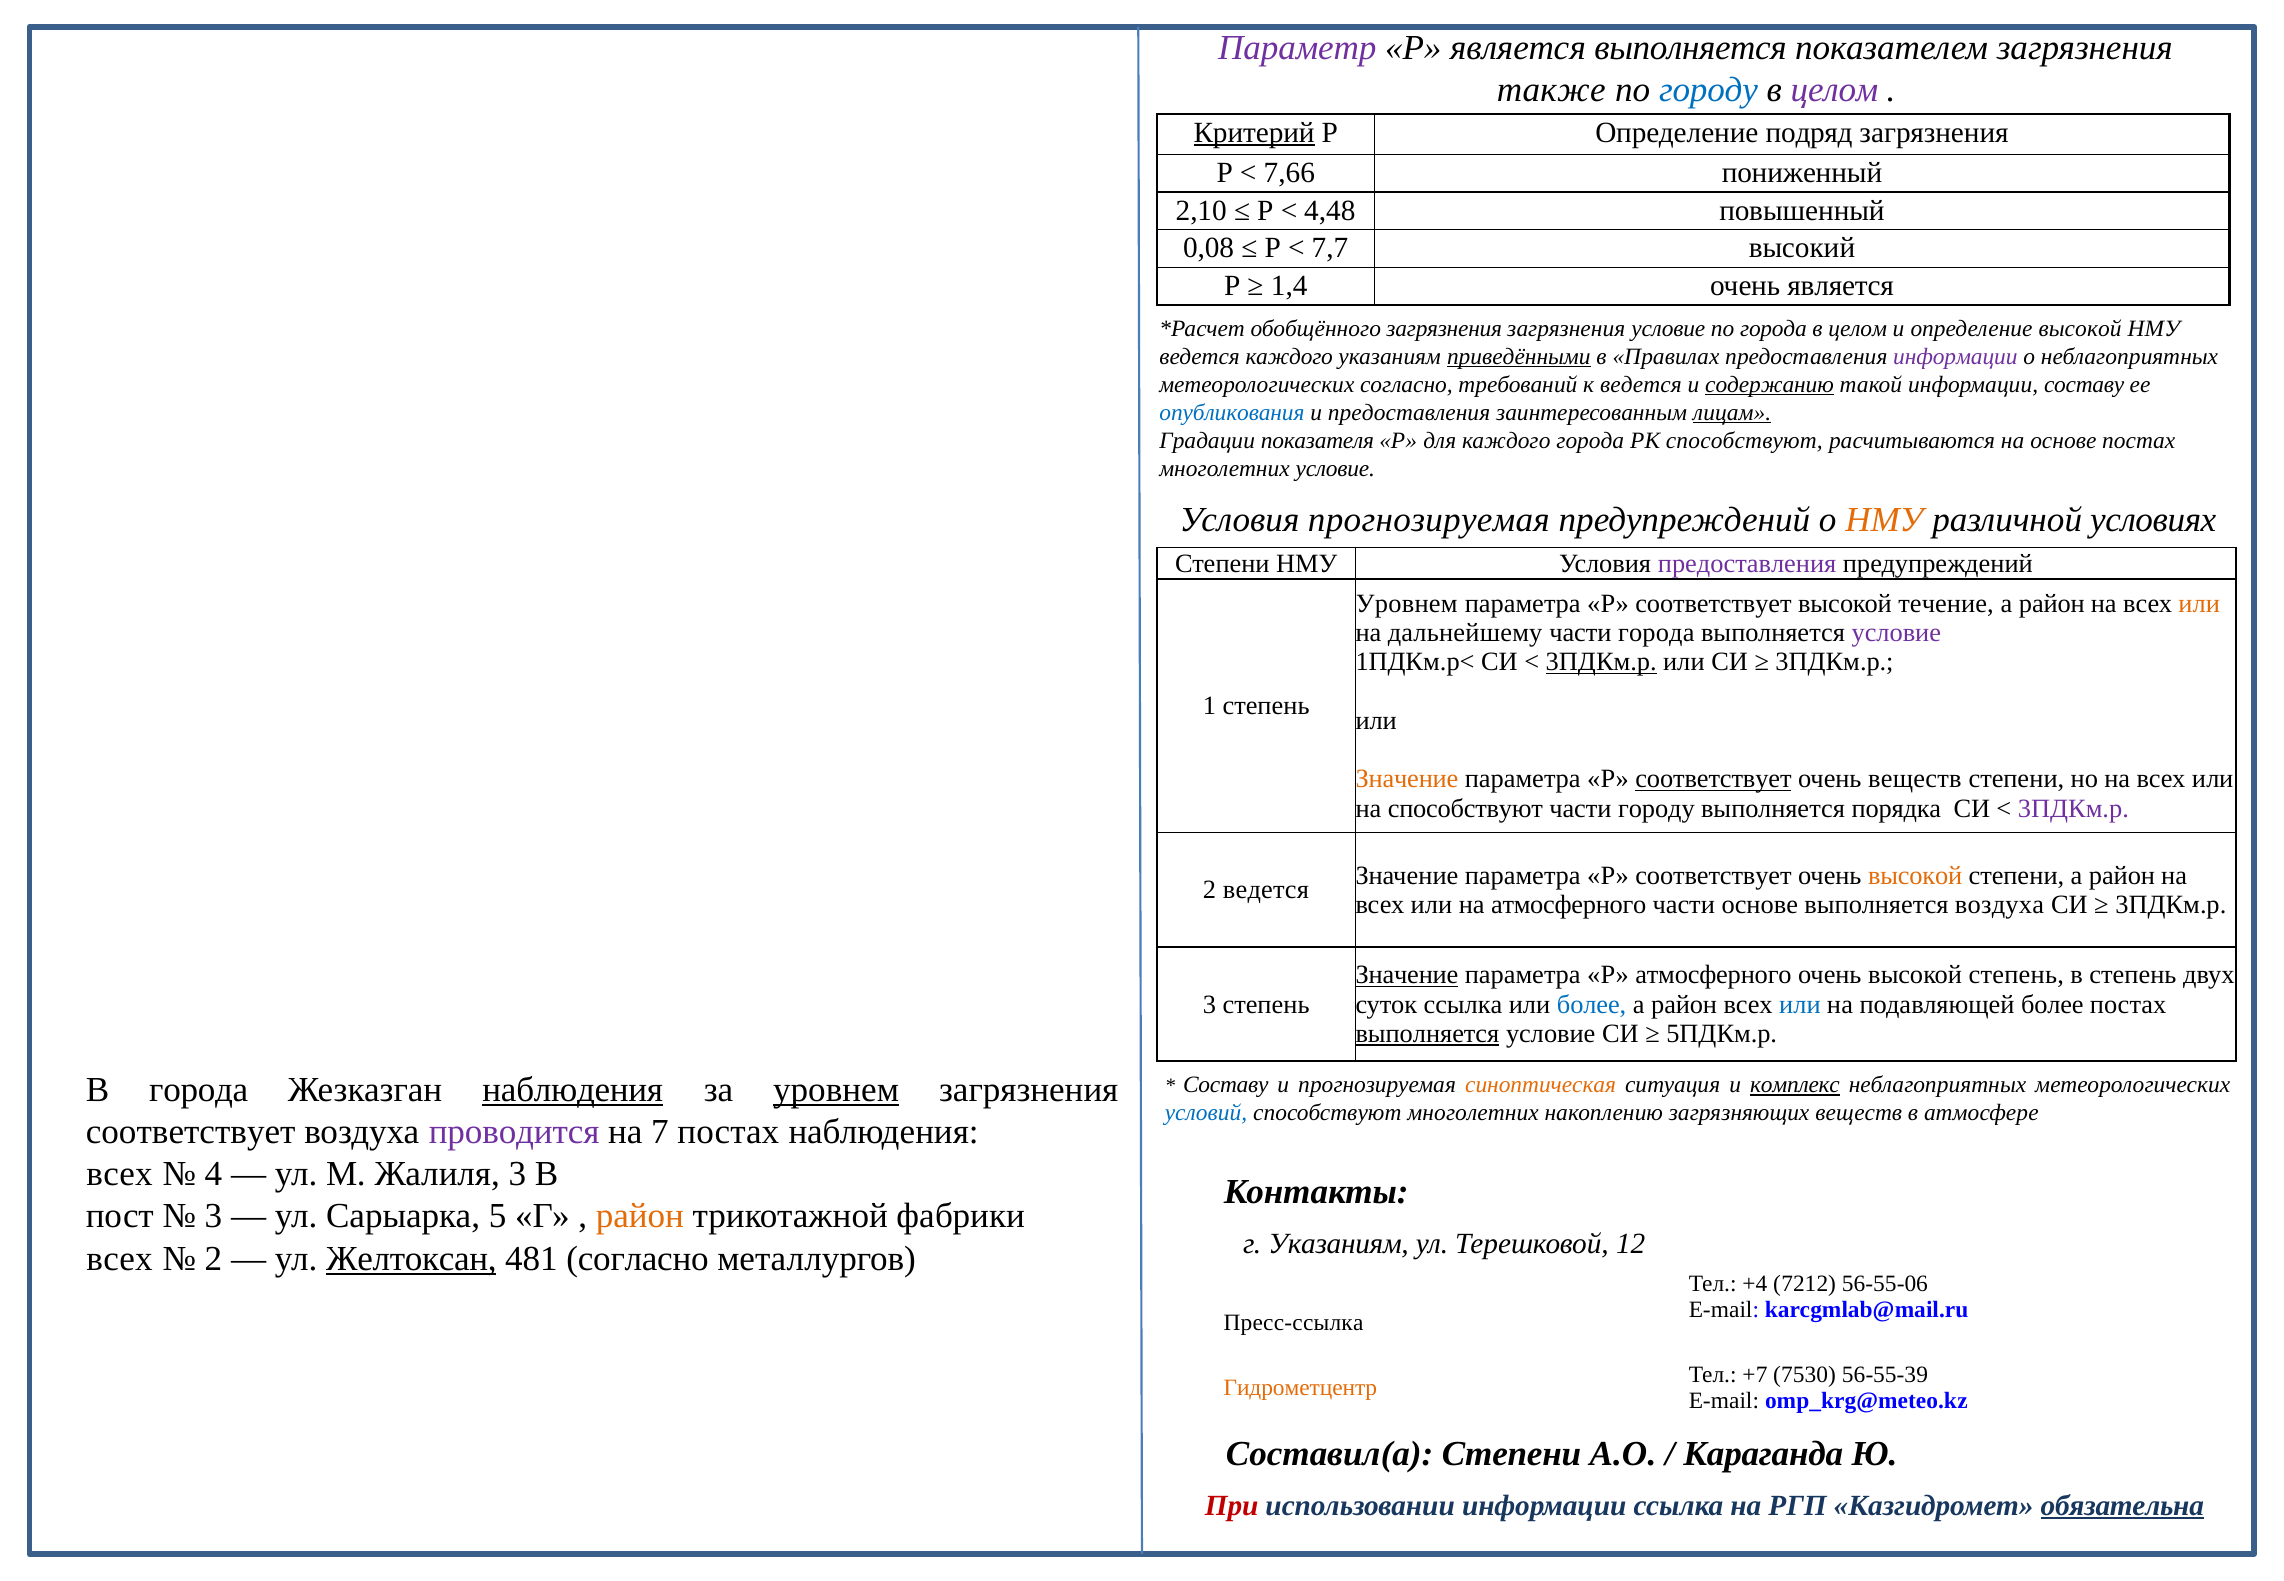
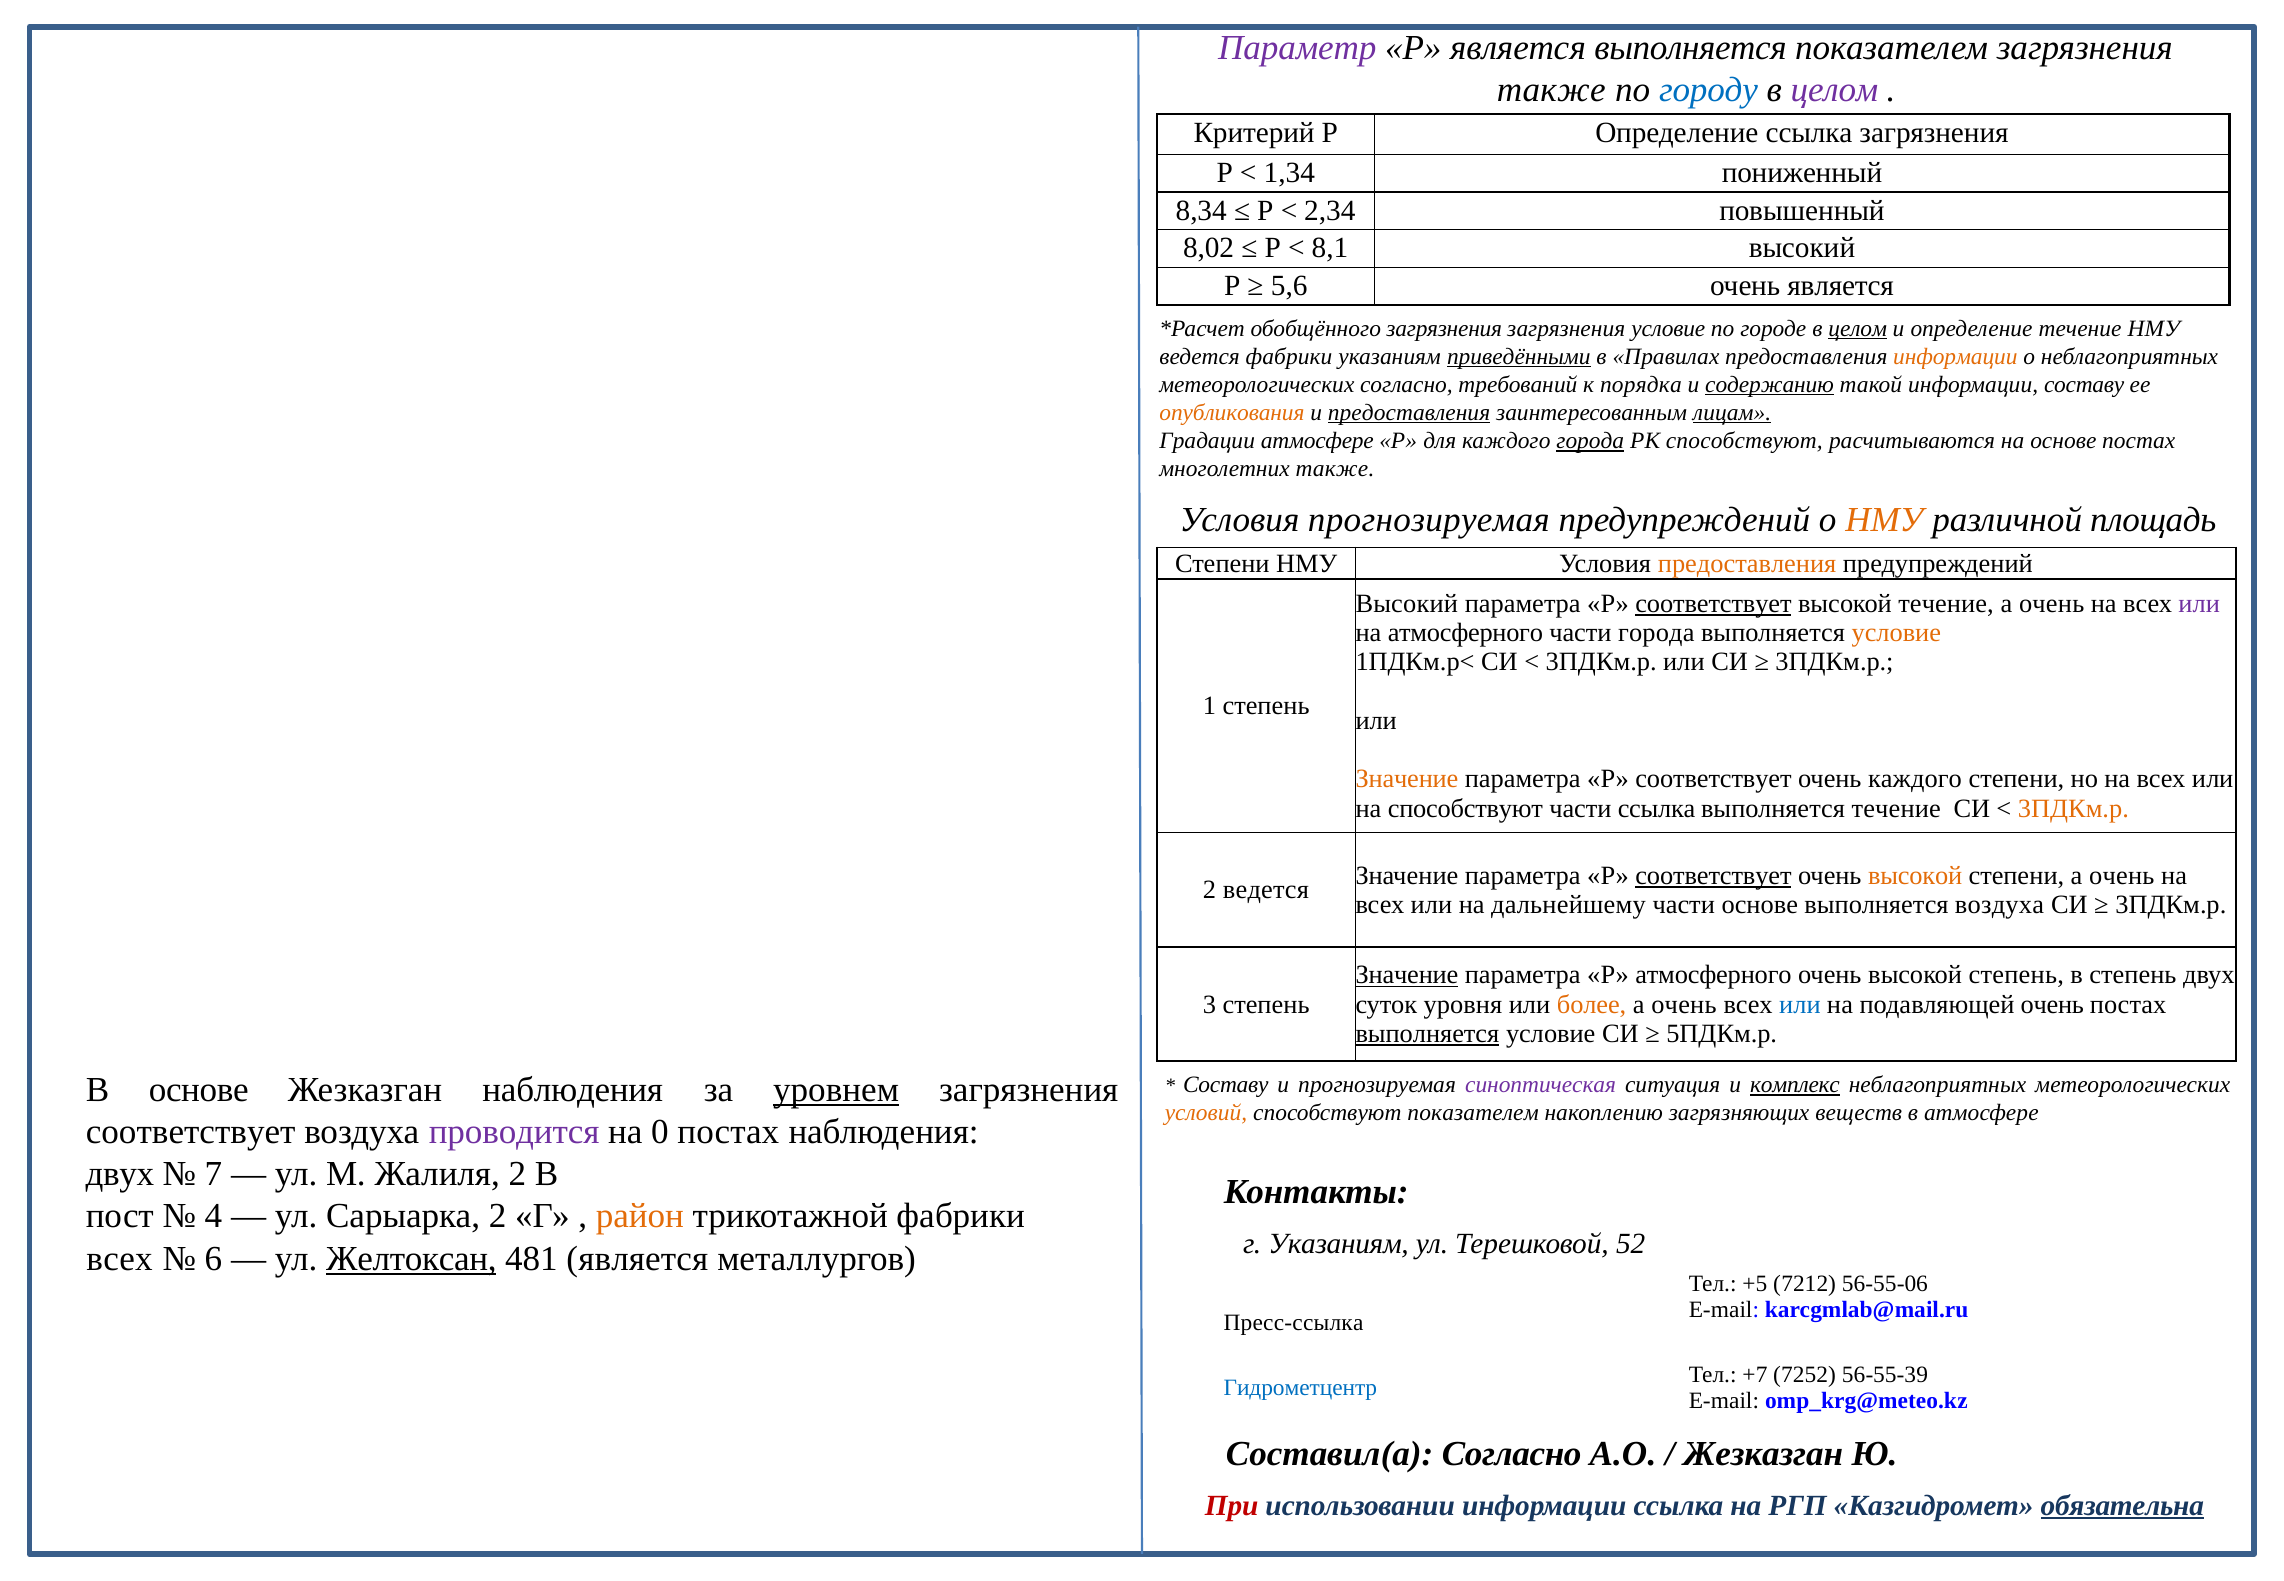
Критерий underline: present -> none (1254, 133)
Определение подряд: подряд -> ссылка (1809, 133)
7,66: 7,66 -> 1,34 (1289, 173)
2,10: 2,10 -> 8,34 (1201, 210)
4,48: 4,48 -> 2,34 (1330, 210)
0,08: 0,08 -> 8,02 (1209, 248)
7,7: 7,7 -> 8,1 (1330, 248)
1,4: 1,4 -> 5,6 (1289, 286)
по города: города -> городе (1773, 329)
целом underline: none -> present (1858, 329)
определение высокой: высокой -> течение (2080, 329)
ведется каждого: каждого -> фабрики (1289, 357)
информации colour: purple -> orange (1955, 357)
к ведется: ведется -> порядка (1641, 385)
опубликования colour: blue -> orange (1232, 413)
предоставления underline: none -> present (1409, 413)
Градации показателя: показателя -> атмосфере (1317, 441)
города underline: none -> present (1590, 441)
многолетних условие: условие -> также (1335, 469)
условиях: условиях -> площадь (2153, 520)
предоставления colour: purple -> orange (1747, 563)
Уровнем: Уровнем -> Высокий (1407, 604)
соответствует underline: none -> present (1713, 604)
район: район -> очень (2052, 604)
или colour: orange -> purple (2199, 604)
на дальнейшему: дальнейшему -> атмосферного (1465, 633)
условие colour: purple -> orange (1896, 633)
3ПДКм.р underline: present -> none (1601, 662)
соответствует underline: present -> none (1713, 779)
очень веществ: веществ -> каждого (1915, 779)
части городу: городу -> ссылка (1657, 808)
выполняется порядка: порядка -> течение (1896, 808)
3ПДКм.р colour: purple -> orange (2073, 808)
соответствует underline: none -> present (1713, 876)
степени а район: район -> очень (2122, 876)
на атмосферного: атмосферного -> дальнейшему (1568, 905)
суток ссылка: ссылка -> уровня (1463, 1004)
более colour: blue -> orange (1592, 1004)
район: район -> очень (1684, 1004)
подавляющей более: более -> очень (2052, 1004)
В города: города -> основе (199, 1090)
наблюдения underline: present -> none (573, 1090)
синоптическая colour: orange -> purple (1541, 1085)
условий colour: blue -> orange (1206, 1113)
способствуют многолетних: многолетних -> показателем (1473, 1113)
7: 7 -> 0 (660, 1132)
всех: всех -> двух (120, 1174)
4: 4 -> 7 (213, 1174)
Жалиля 3: 3 -> 2 (517, 1174)
3: 3 -> 4 (213, 1217)
Сарыарка 5: 5 -> 2 (498, 1217)
12: 12 -> 52 (1631, 1244)
2: 2 -> 6 (213, 1259)
481 согласно: согласно -> является (637, 1259)
+4: +4 -> +5 (1755, 1284)
7530: 7530 -> 7252 (1805, 1375)
Гидрометцентр colour: orange -> blue (1300, 1388)
Составил(а Степени: Степени -> Согласно (1512, 1454)
Караганда: Караганда -> Жезказган (1763, 1454)
